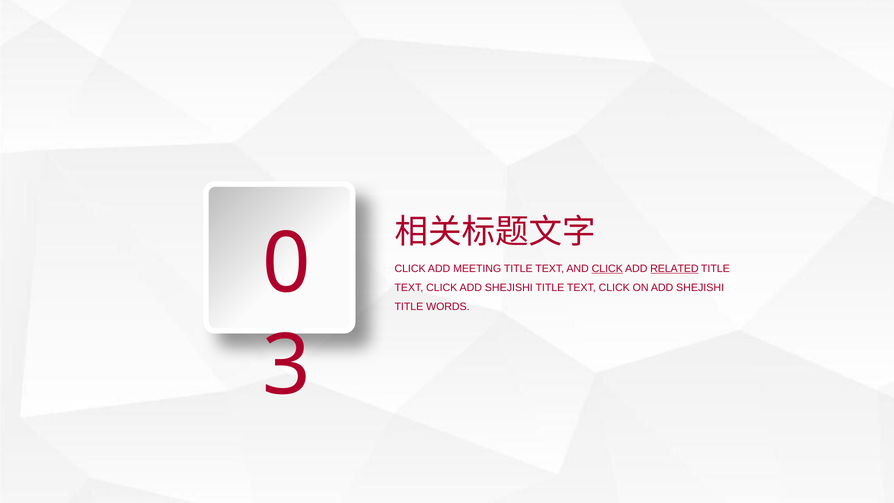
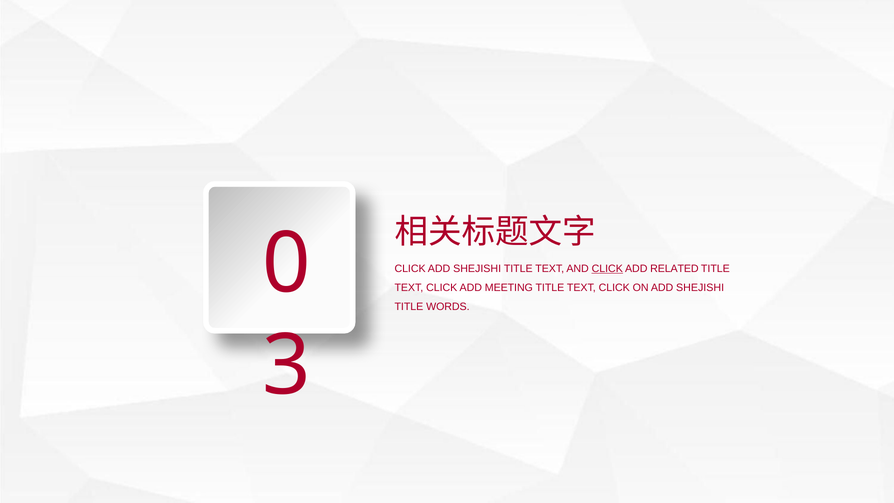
MEETING: MEETING -> SHEJISHI (477, 269)
RELATED underline: present -> none (674, 269)
CLICK ADD SHEJISHI: SHEJISHI -> MEETING (509, 288)
